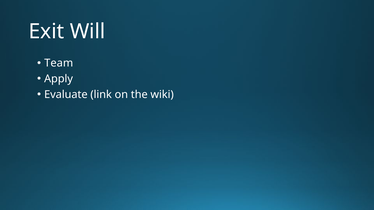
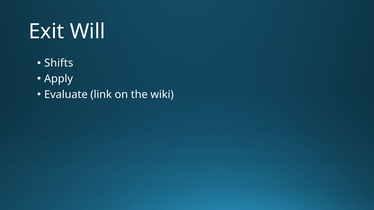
Team: Team -> Shifts (59, 63)
